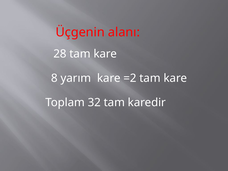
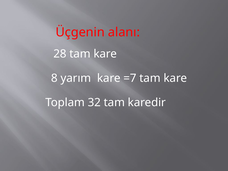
=2: =2 -> =7 (130, 78)
